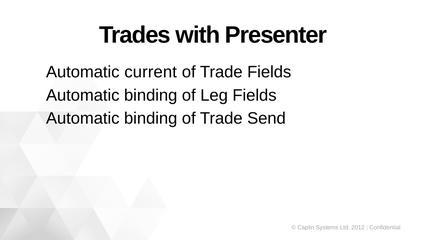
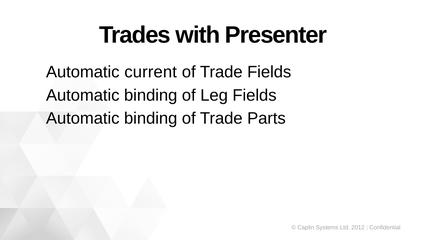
Send: Send -> Parts (266, 118)
